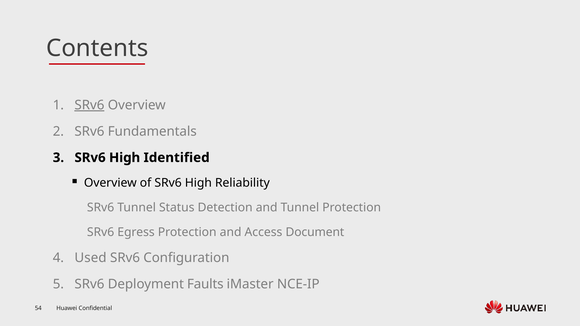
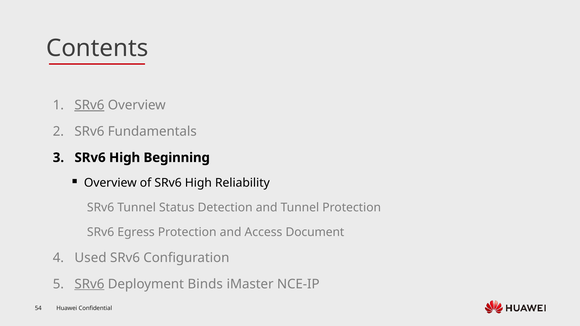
Identified: Identified -> Beginning (177, 158)
SRv6 underline: none -> present (89, 284)
Faults: Faults -> Binds (205, 284)
